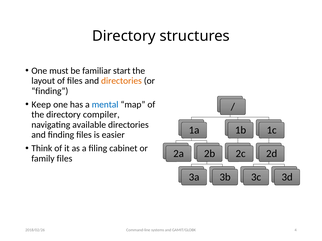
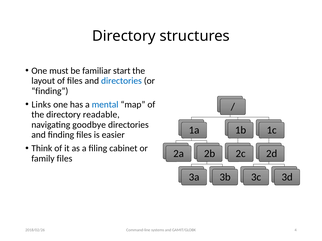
directories colour: orange -> blue (121, 81)
Keep: Keep -> Links (41, 105)
compiler: compiler -> readable (101, 115)
available: available -> goodbye (89, 125)
